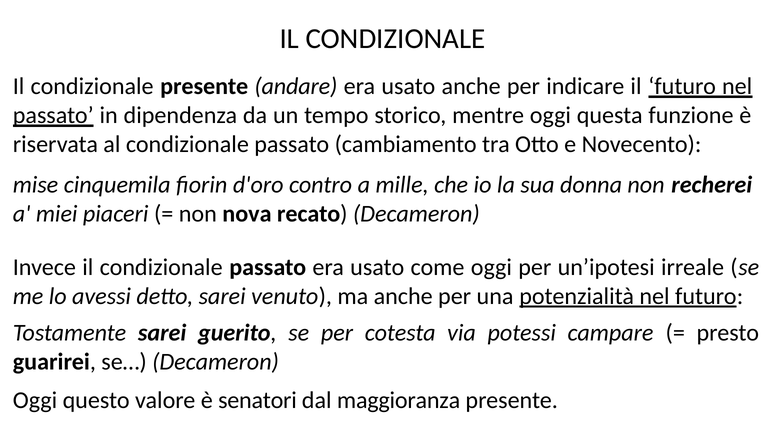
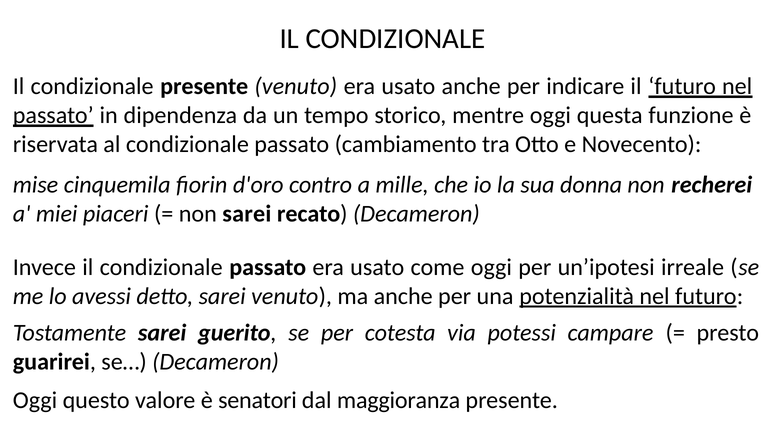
presente andare: andare -> venuto (296, 87)
non nova: nova -> sarei (247, 214)
